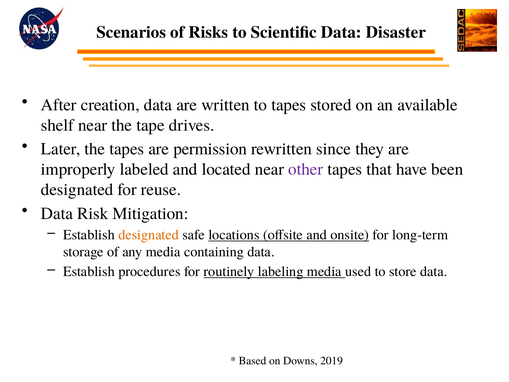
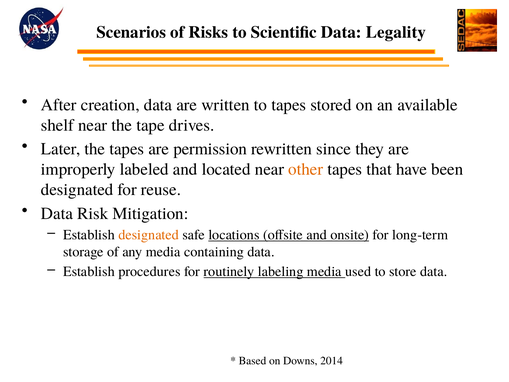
Disaster: Disaster -> Legality (396, 32)
other colour: purple -> orange (306, 169)
2019: 2019 -> 2014 (332, 360)
